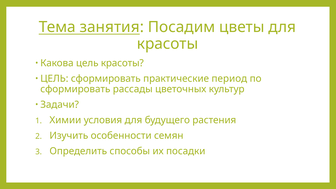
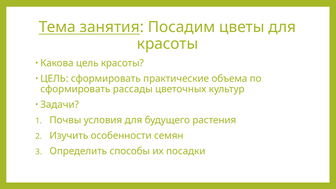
период: период -> объема (229, 79)
Химии: Химии -> Почвы (65, 120)
